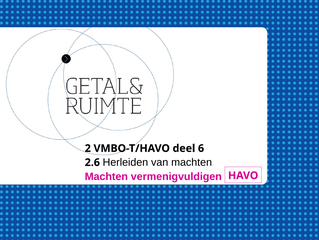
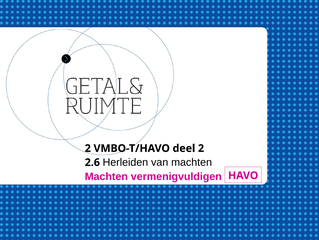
deel 6: 6 -> 2 (201, 148)
